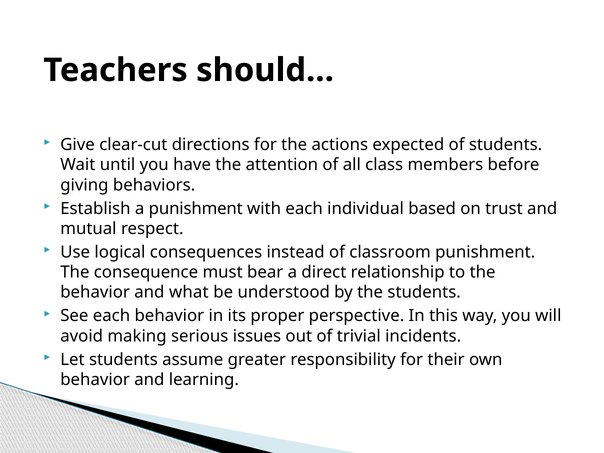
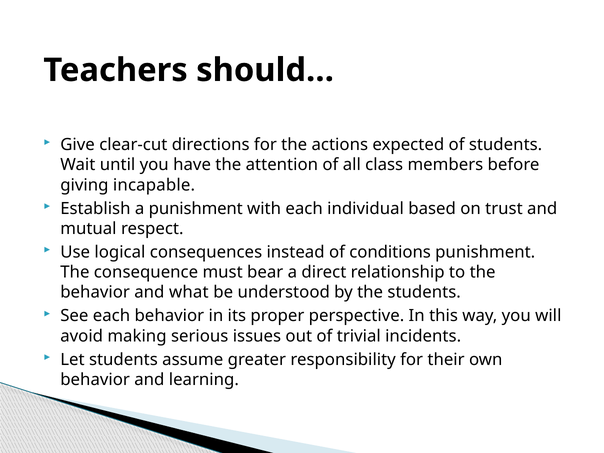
behaviors: behaviors -> incapable (154, 185)
classroom: classroom -> conditions (390, 252)
